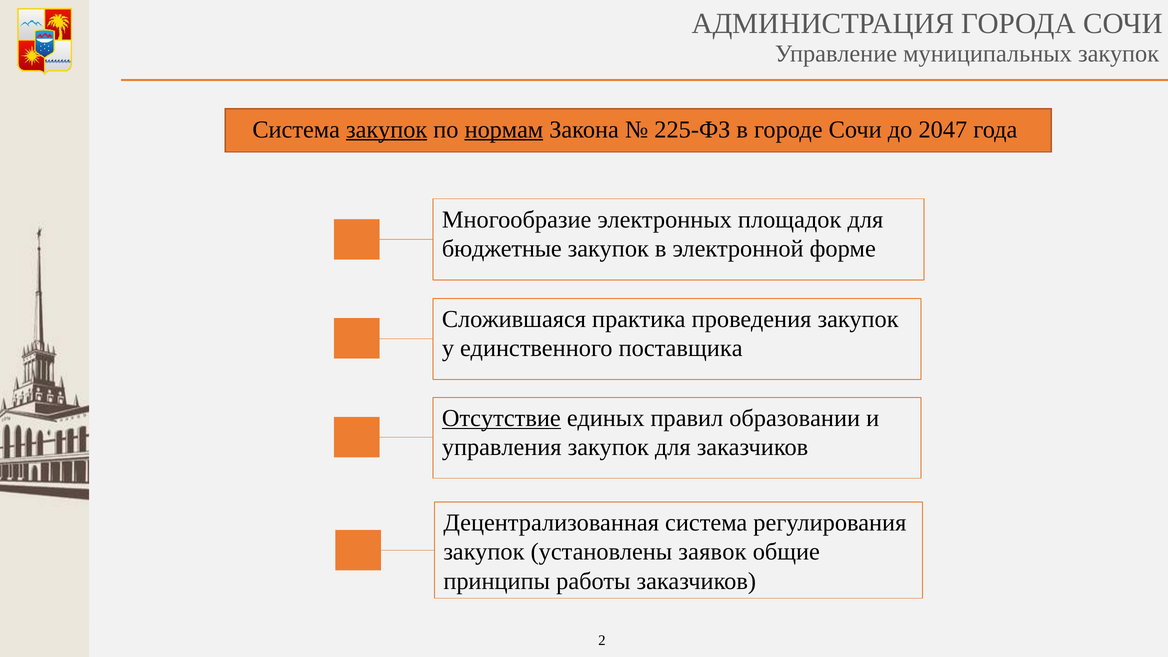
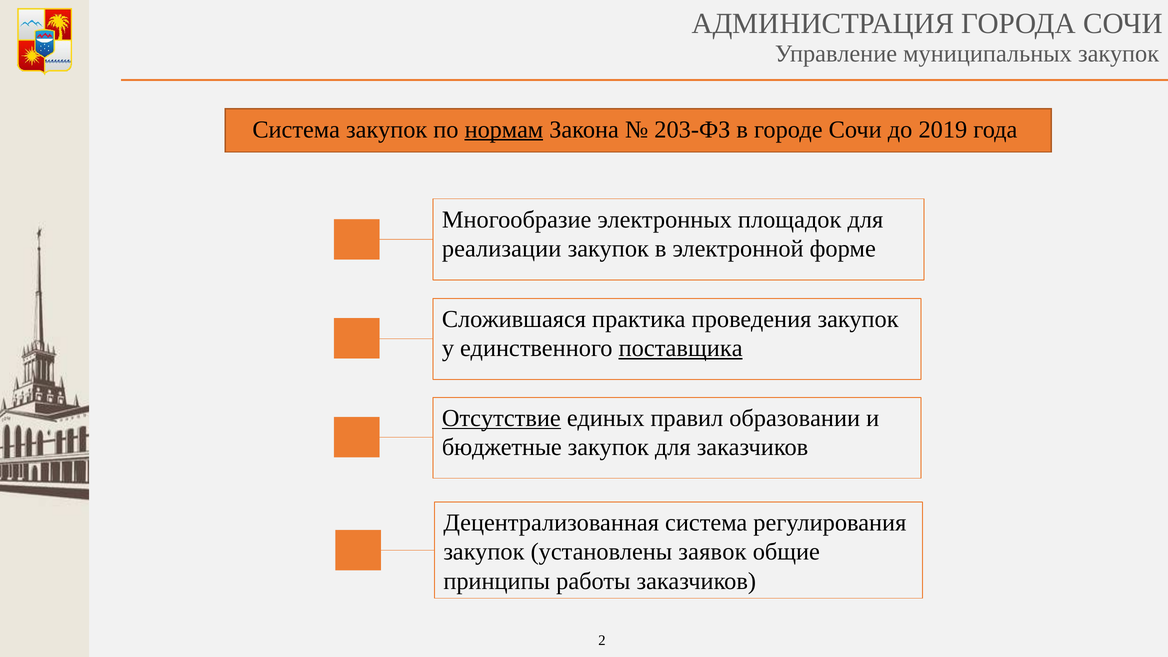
закупок underline: present -> none (387, 130)
225-ФЗ: 225-ФЗ -> 203-ФЗ (692, 130)
2047: 2047 -> 2019 (943, 130)
бюджетные: бюджетные -> реализации (502, 249)
поставщика underline: none -> present (681, 348)
управления: управления -> бюджетные (502, 447)
